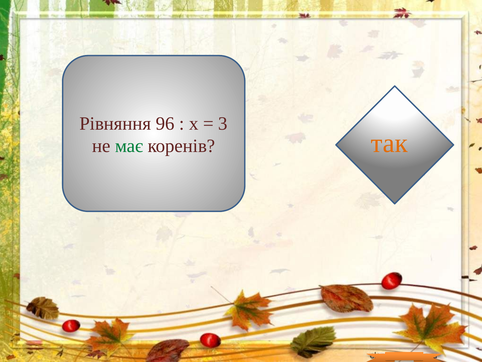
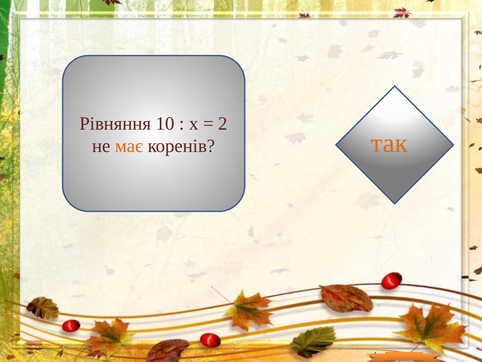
96: 96 -> 10 (165, 123)
3: 3 -> 2 (223, 123)
має colour: green -> orange (129, 146)
